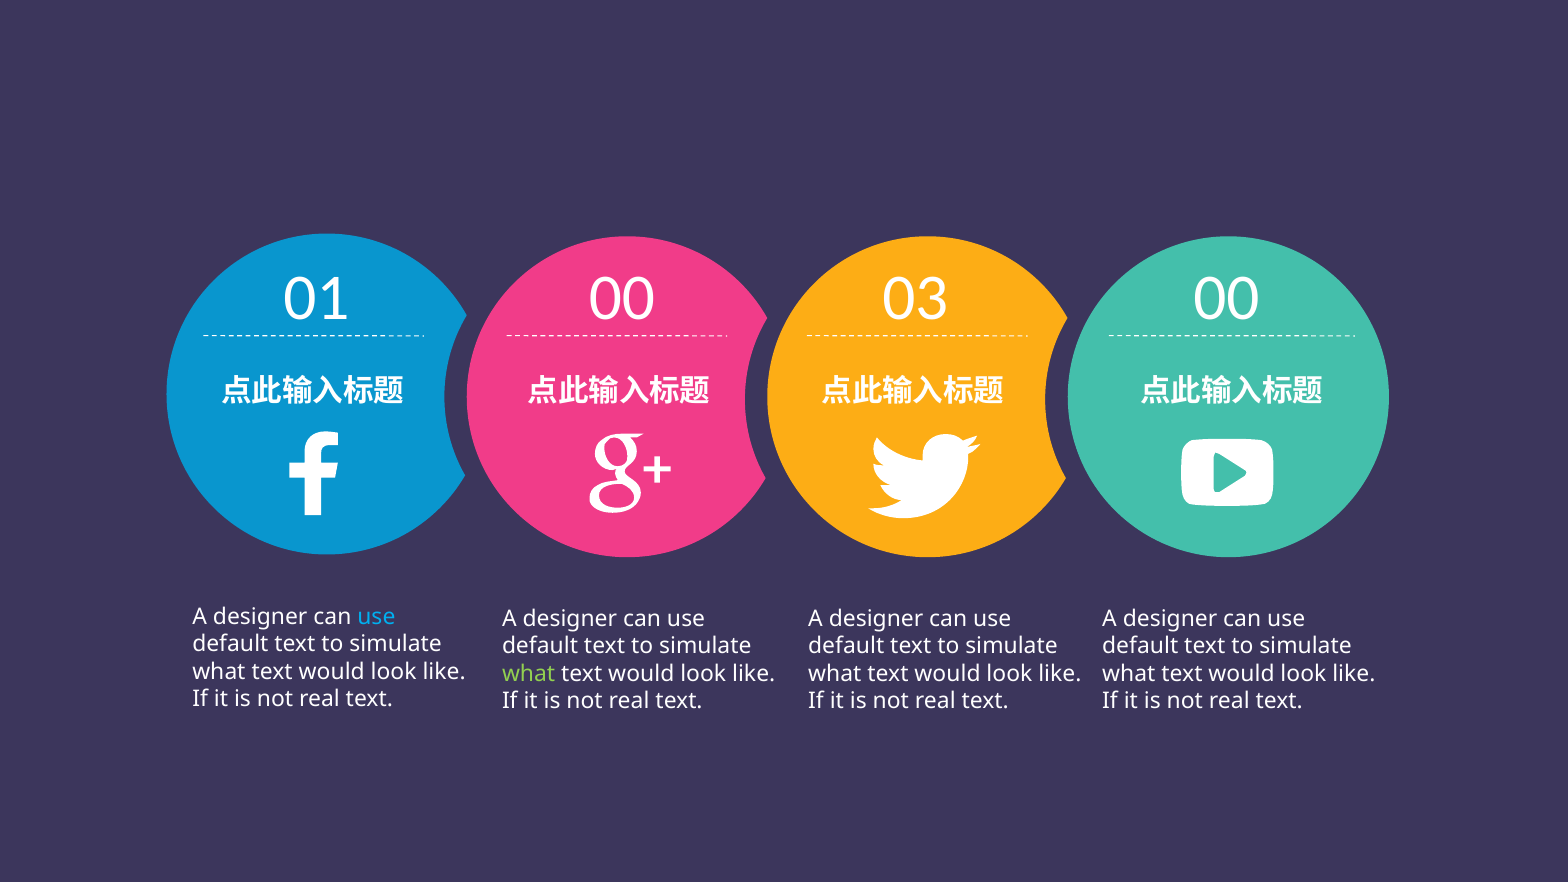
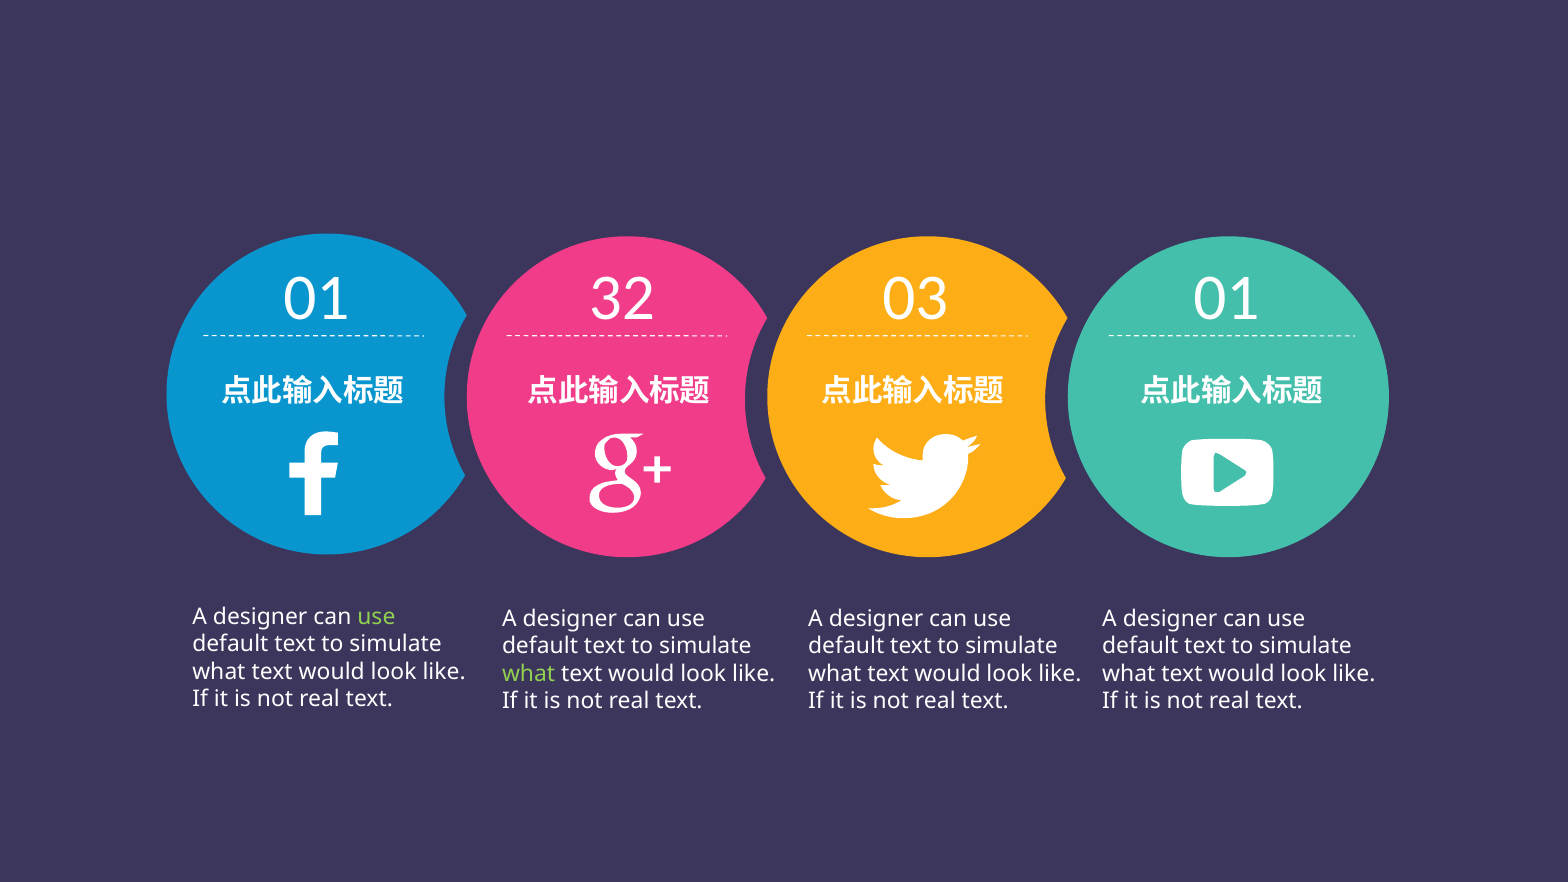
01 00: 00 -> 32 (622, 298)
03 00: 00 -> 01 (1226, 298)
use colour: light blue -> light green (376, 617)
